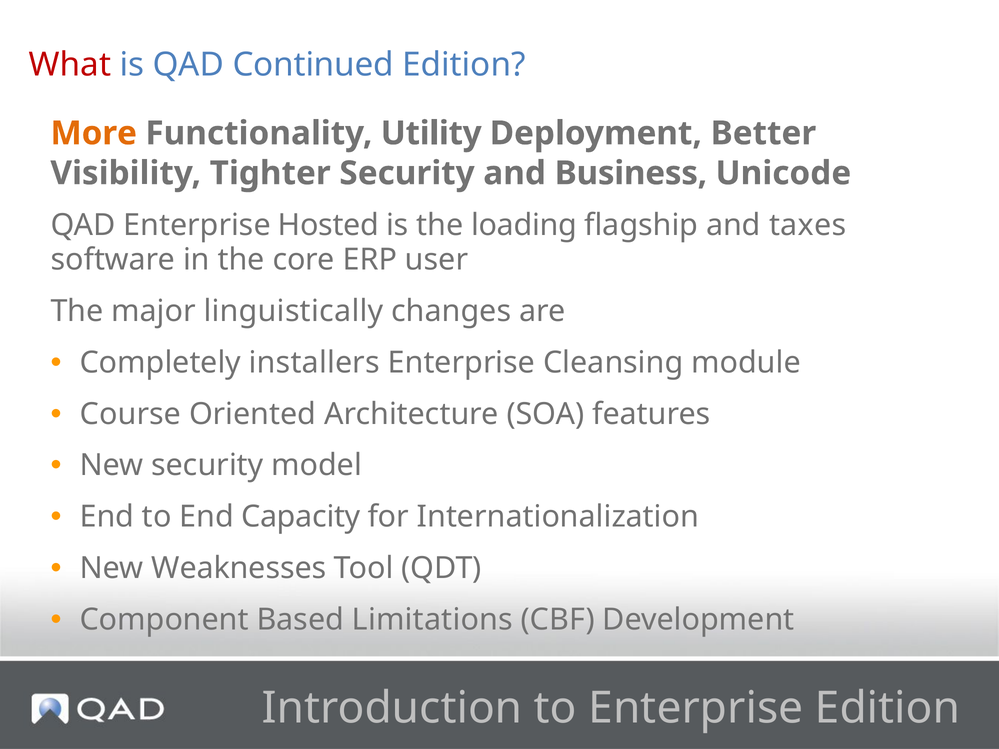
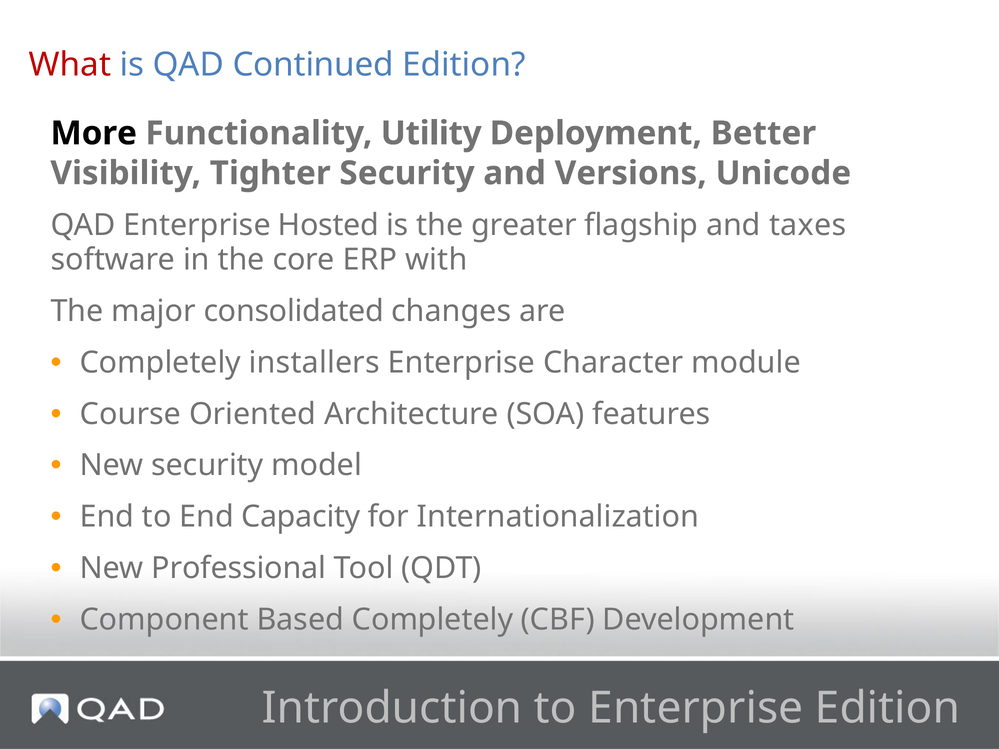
More colour: orange -> black (94, 133)
Business: Business -> Versions (631, 173)
loading: loading -> greater (524, 225)
user: user -> with (436, 260)
linguistically: linguistically -> consolidated (294, 311)
Cleansing: Cleansing -> Character (613, 363)
Weaknesses: Weaknesses -> Professional (239, 568)
Based Limitations: Limitations -> Completely (433, 620)
